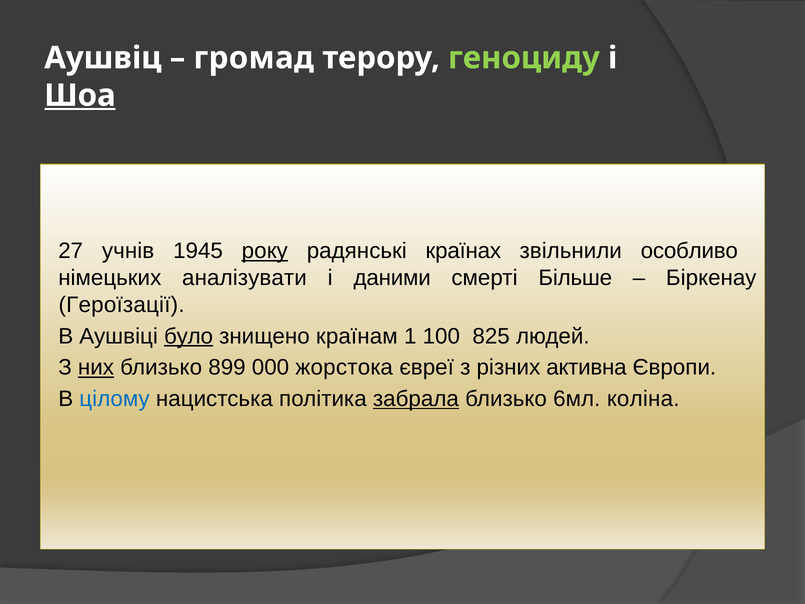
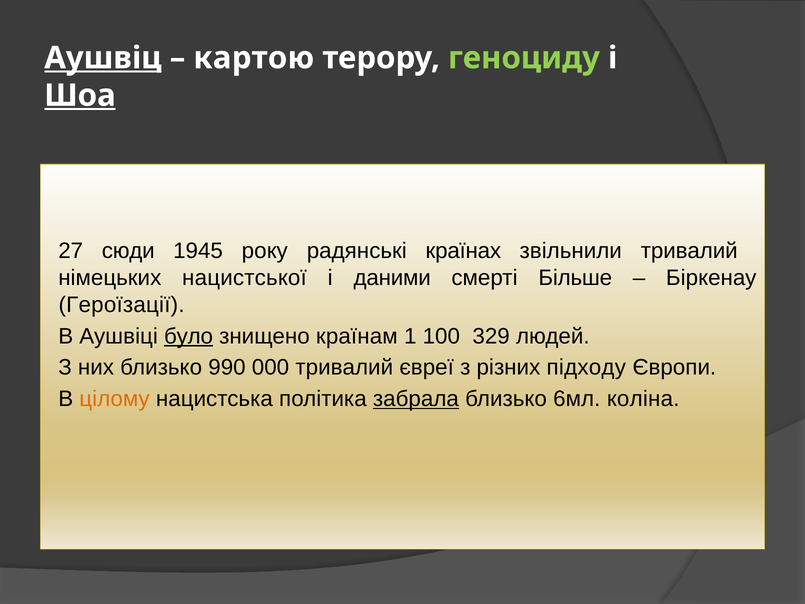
Аушвіц underline: none -> present (103, 58)
громад: громад -> картою (254, 58)
учнів: учнів -> сюди (128, 251)
року underline: present -> none (265, 251)
звільнили особливо: особливо -> тривалий (689, 251)
аналізувати: аналізувати -> нацистської (244, 278)
825: 825 -> 329 (491, 336)
них underline: present -> none (96, 367)
899: 899 -> 990 (227, 367)
000 жорстока: жорстока -> тривалий (344, 367)
активна: активна -> підходу (586, 367)
цілому colour: blue -> orange (114, 399)
